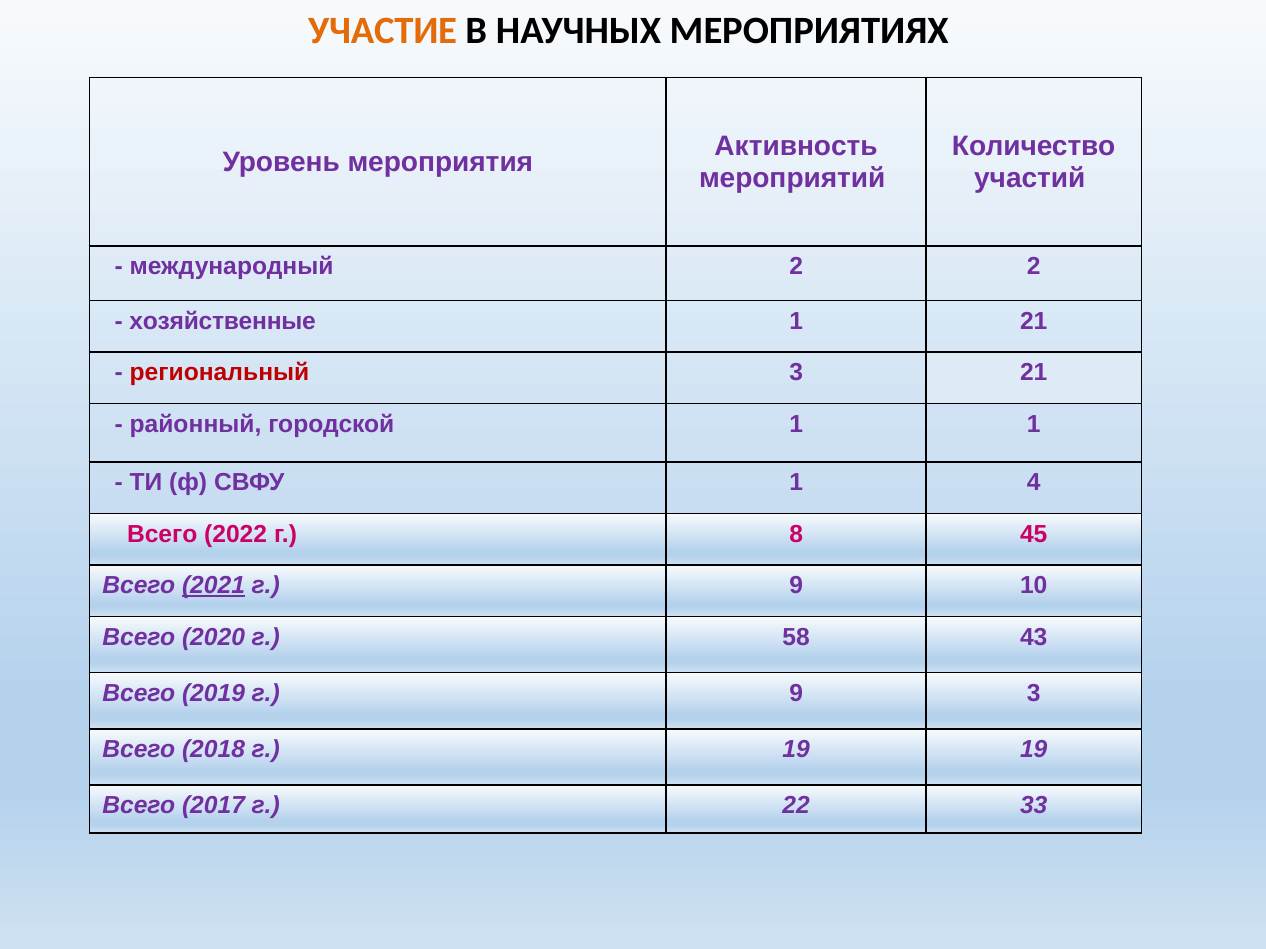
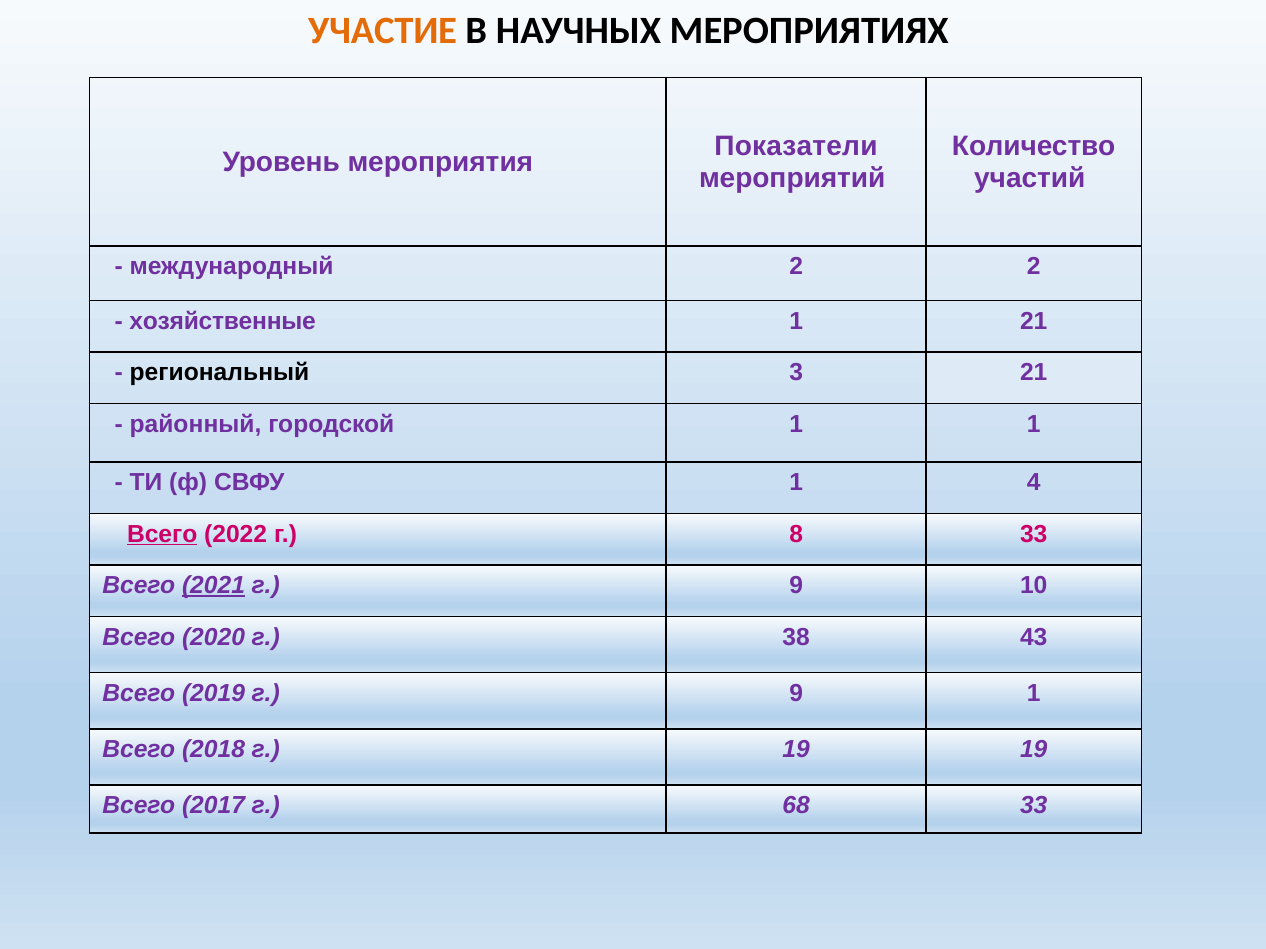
Активность: Активность -> Показатели (796, 147)
региональный colour: red -> black (219, 373)
Всего underline: none -> present (162, 534)
8 45: 45 -> 33 (1034, 534)
58: 58 -> 38 (796, 637)
9 3: 3 -> 1 (1034, 694)
22: 22 -> 68 (796, 806)
